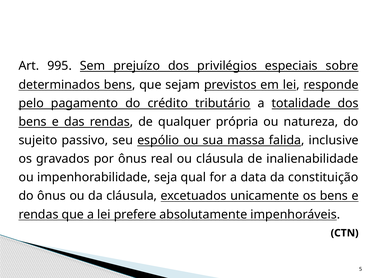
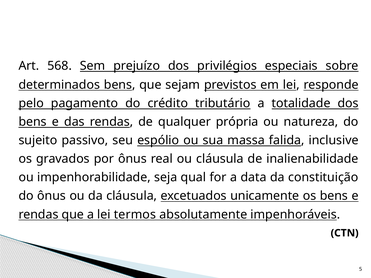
995: 995 -> 568 (60, 66)
prefere: prefere -> termos (135, 215)
